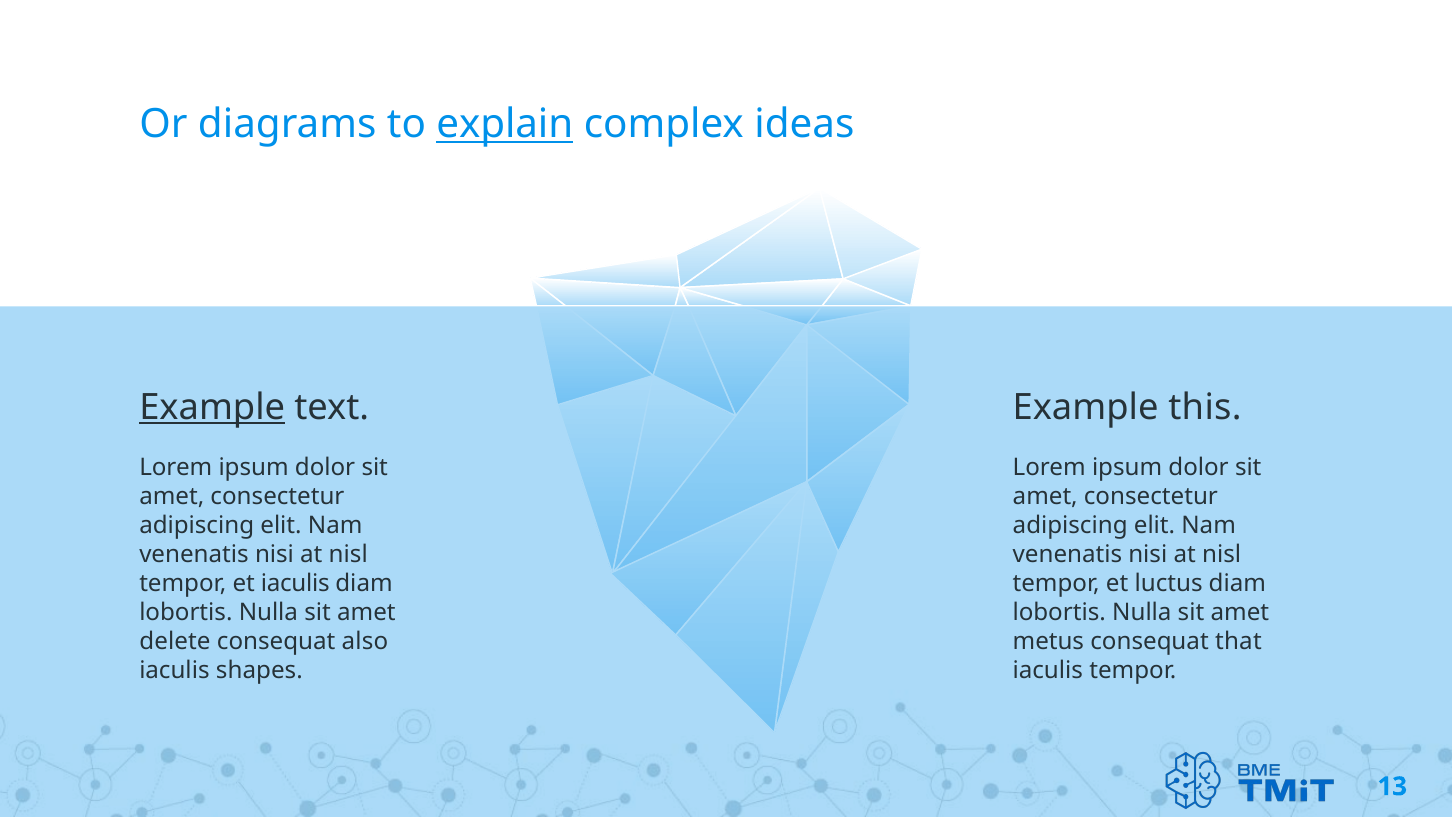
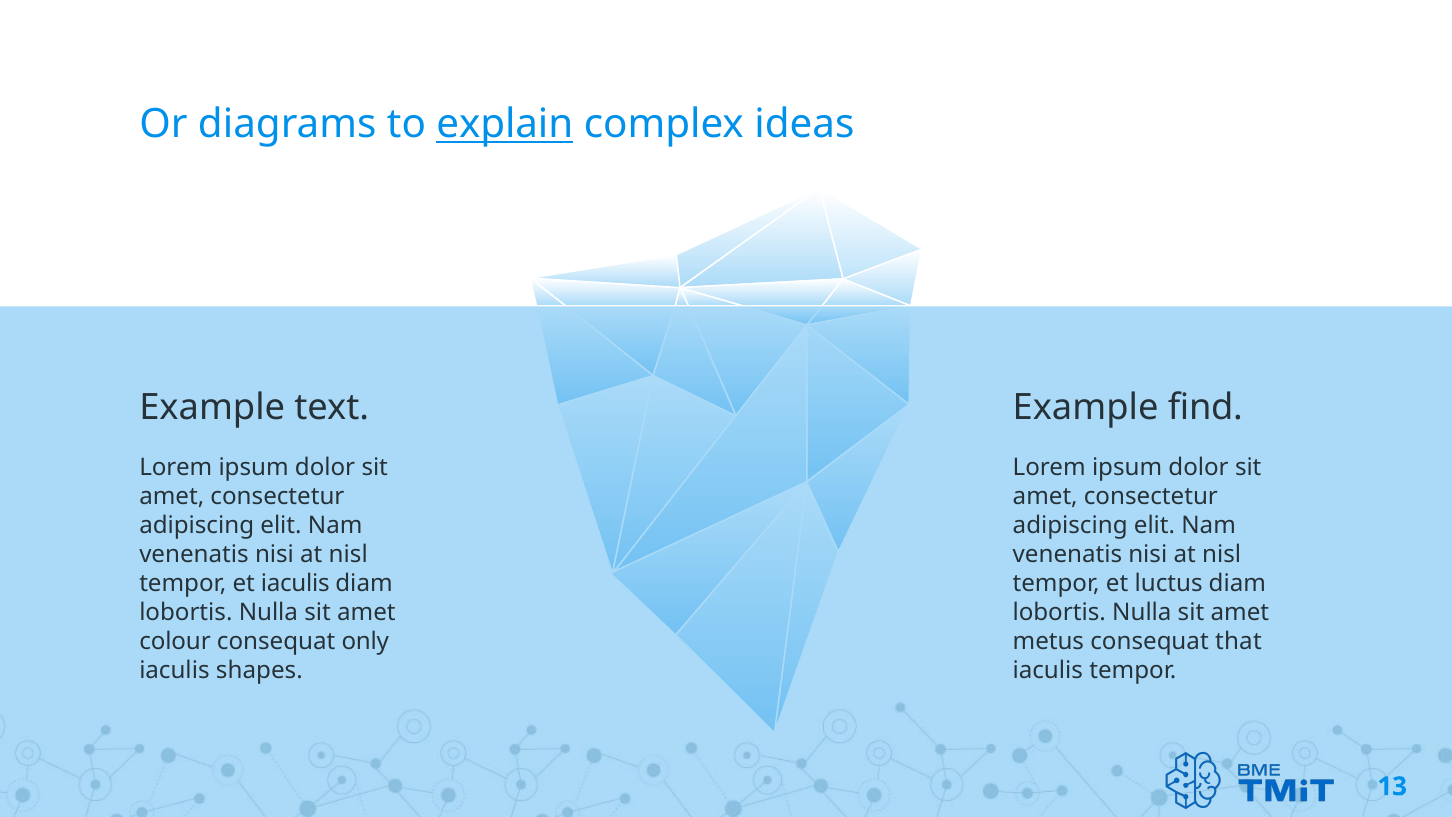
Example underline: present -> none (212, 408)
this: this -> find (1205, 408)
delete: delete -> colour (175, 642)
also: also -> only (365, 642)
